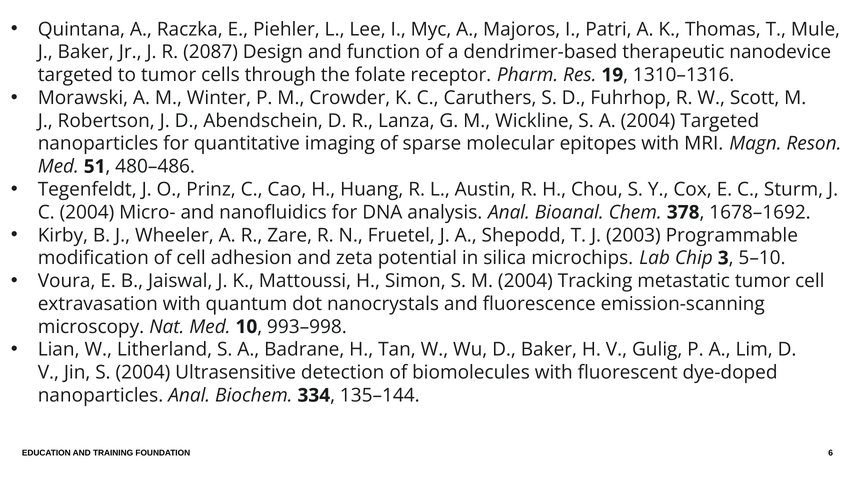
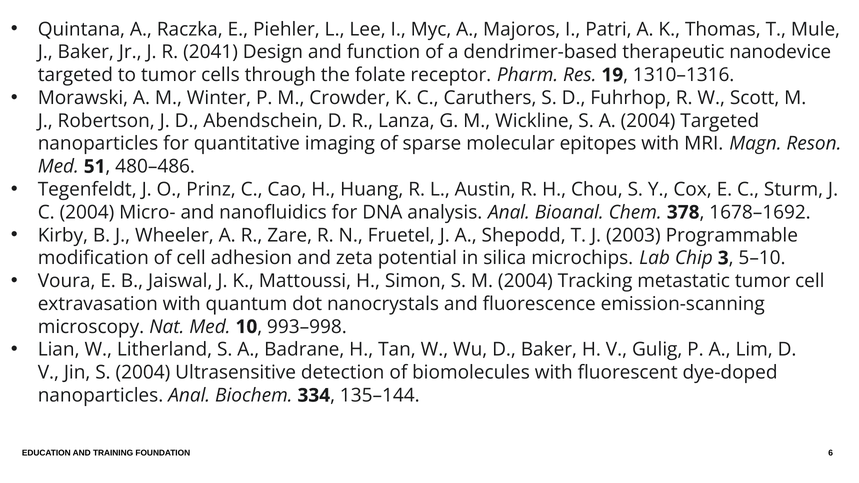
2087: 2087 -> 2041 (211, 52)
